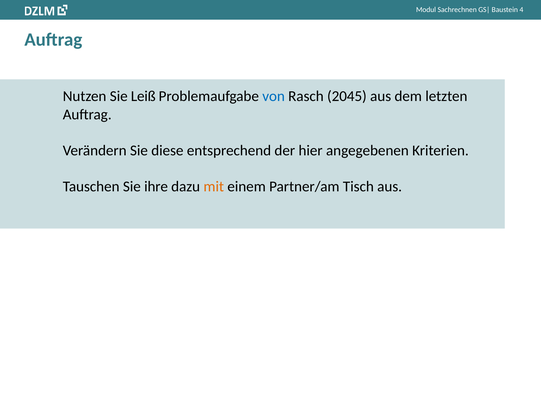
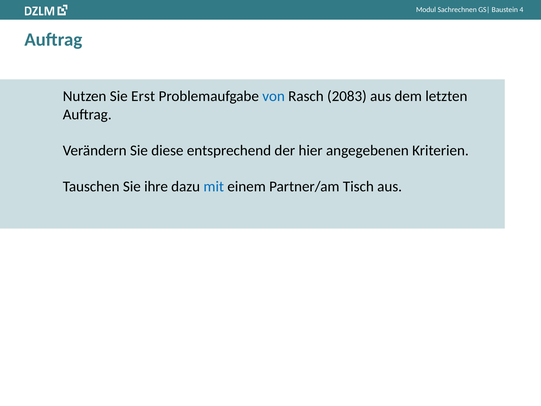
Leiß: Leiß -> Erst (143, 96)
2045: 2045 -> 2083 (347, 96)
mit colour: orange -> blue (214, 186)
